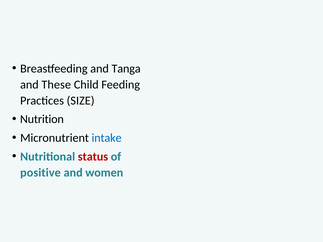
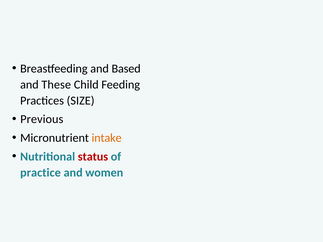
Tanga: Tanga -> Based (126, 69)
Nutrition: Nutrition -> Previous (42, 119)
intake colour: blue -> orange (107, 138)
positive: positive -> practice (40, 173)
